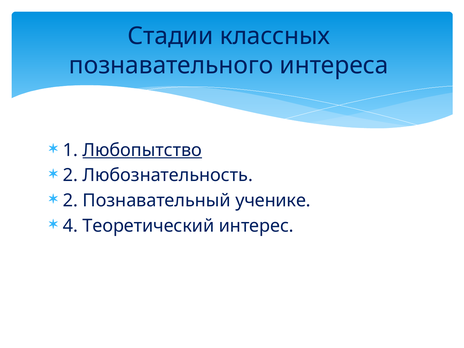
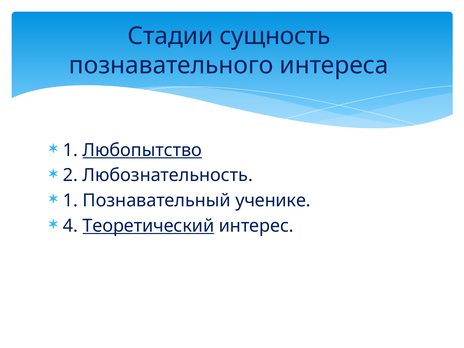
классных: классных -> сущность (275, 36)
2: 2 -> 1 (70, 201)
Теоретический underline: none -> present (148, 226)
